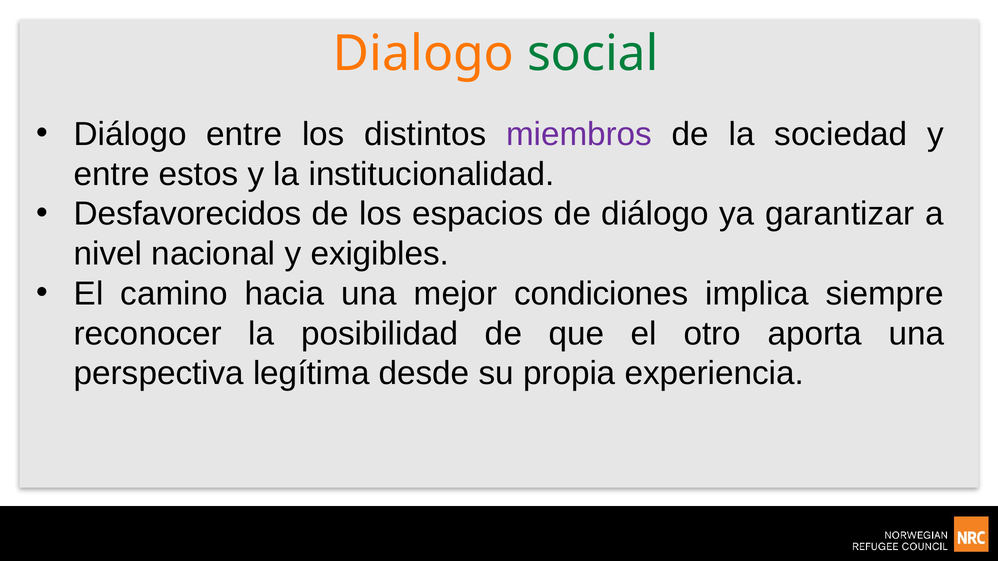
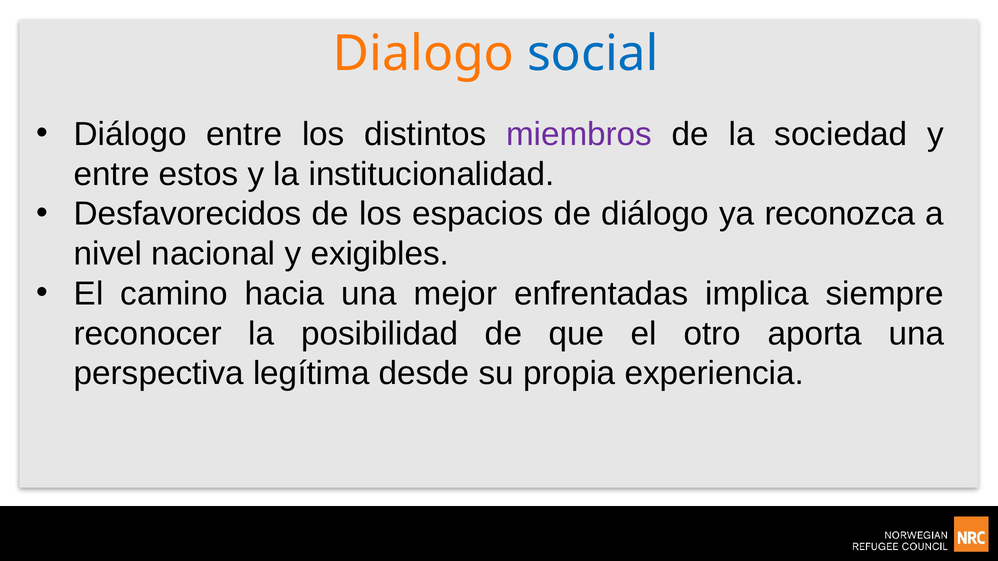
social colour: green -> blue (593, 54)
garantizar: garantizar -> reconozca (840, 214)
condiciones: condiciones -> enfrentadas (601, 294)
